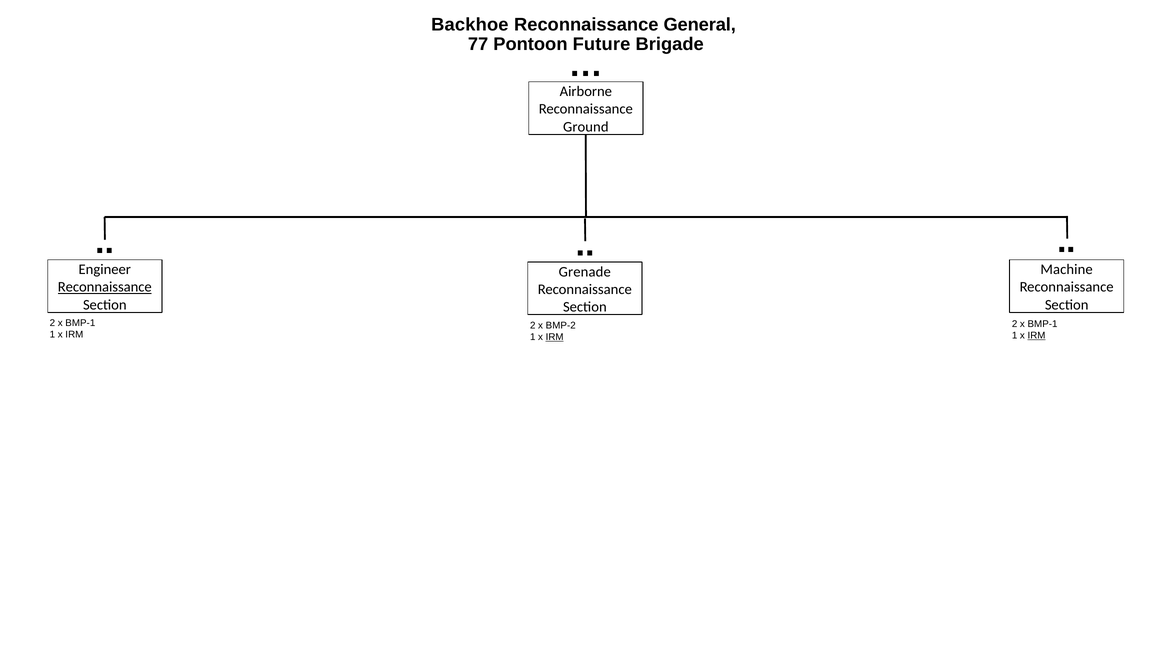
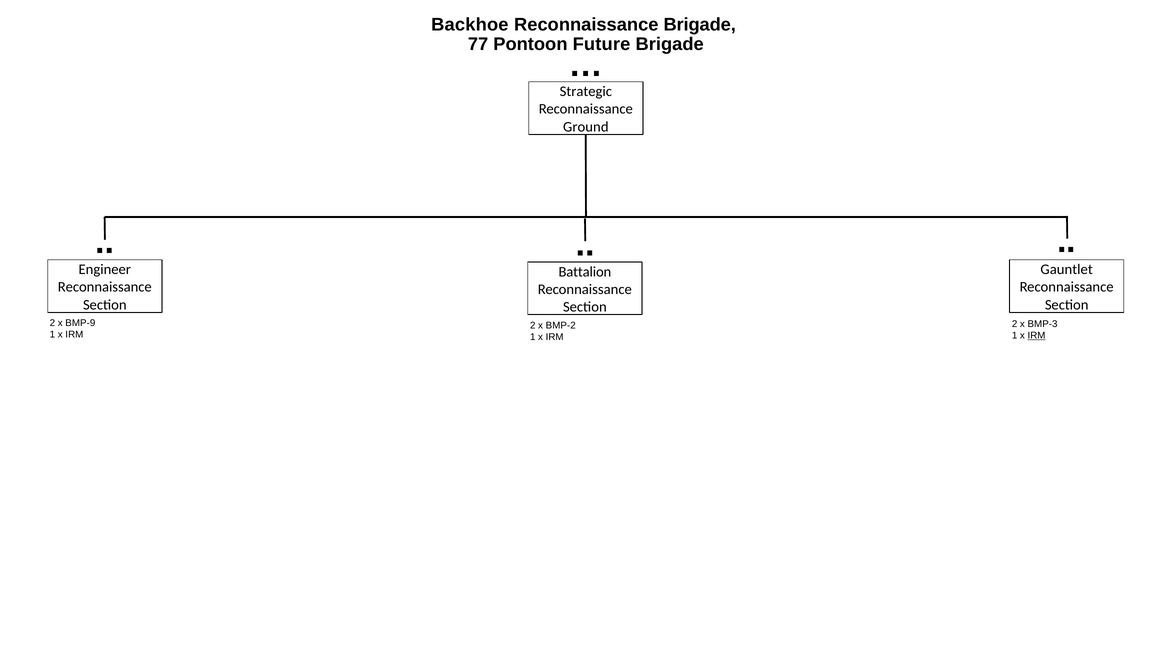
Reconnaissance General: General -> Brigade (700, 25)
Airborne: Airborne -> Strategic (586, 92)
Machine: Machine -> Gauntlet (1067, 270)
Grenade: Grenade -> Battalion (585, 272)
Reconnaissance underline: present -> none (105, 287)
BMP-1: BMP-1 -> BMP-9 (80, 323)
BMP-1: BMP-1 -> BMP-3 (1043, 324)
IRM underline: present -> none (555, 337)
